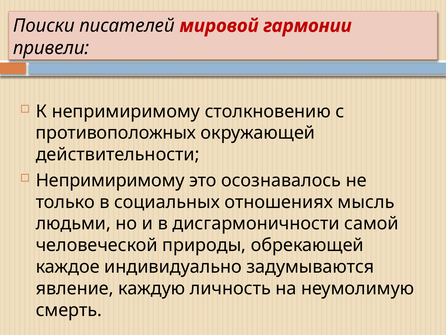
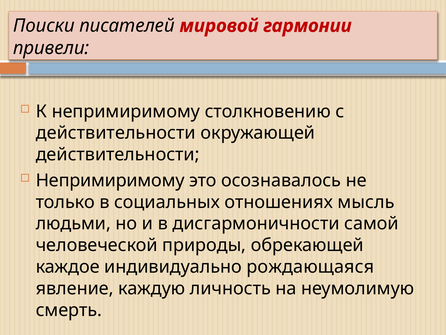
противоположных: противоположных -> действительности (116, 133)
задумываются: задумываются -> рождающаяся (310, 267)
